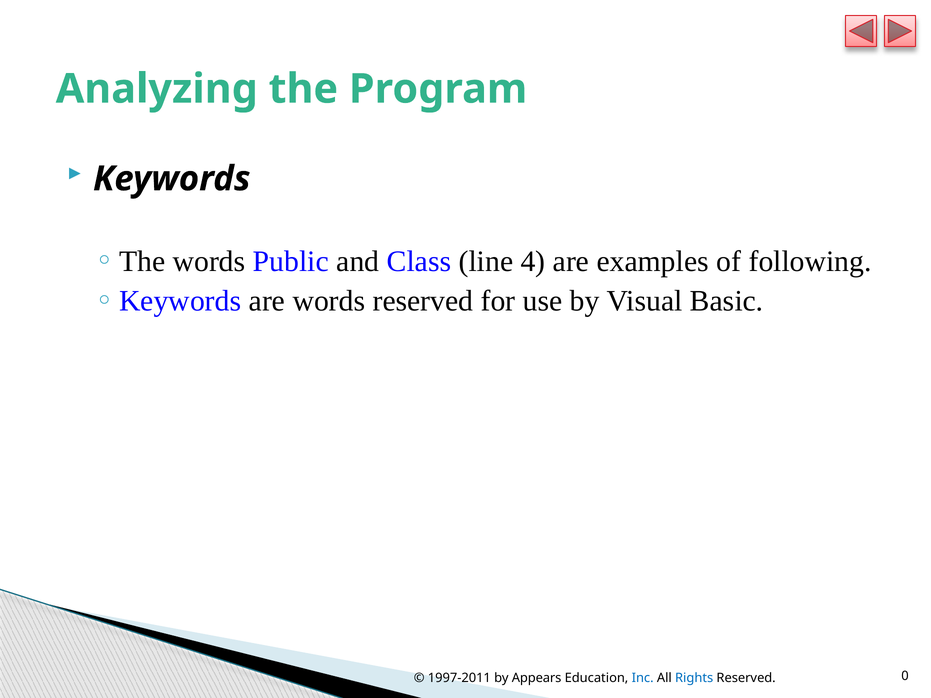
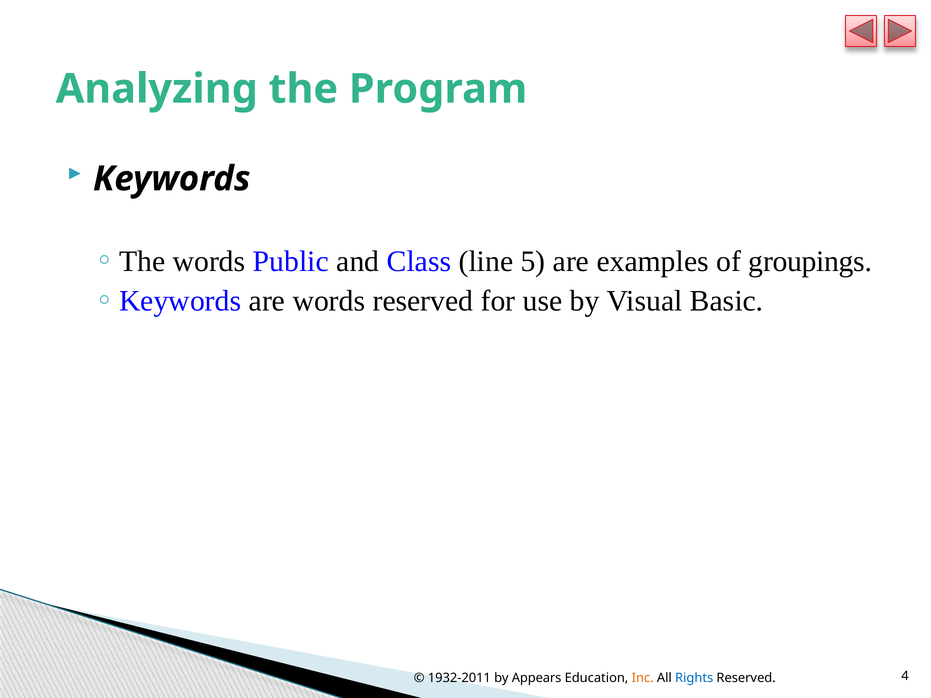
4: 4 -> 5 (533, 261)
following: following -> groupings (810, 261)
1997-2011: 1997-2011 -> 1932-2011 (459, 678)
Inc colour: blue -> orange (643, 678)
0: 0 -> 4 (905, 676)
